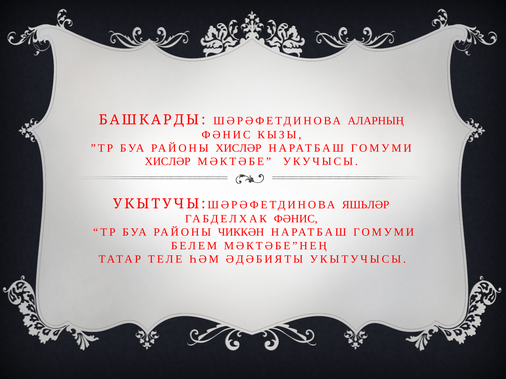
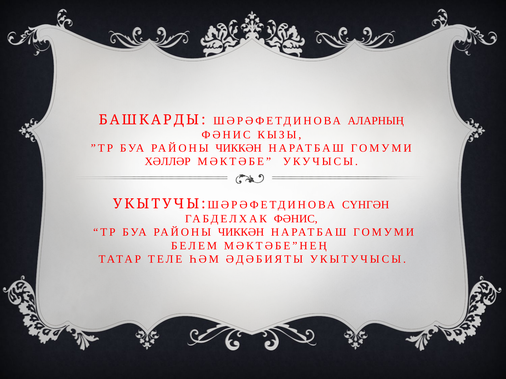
”ТР БУА РАЙОНЫ ХИСЛӘР: ХИСЛӘР -> ЧИККӘН (239, 148)
ХИСЛӘР: ХИСЛӘР -> ХӘЛЛӘР (168, 162)
ЯШЬЛӘР: ЯШЬЛӘР -> СҮНГӘН (366, 205)
